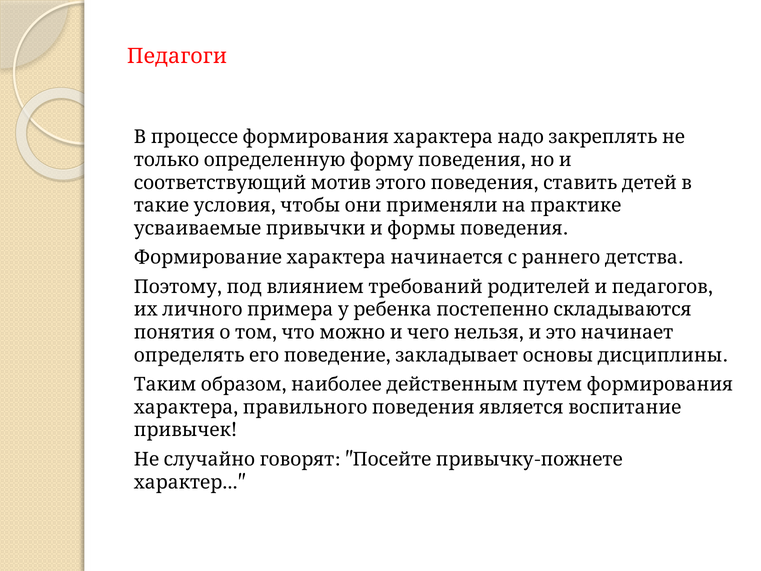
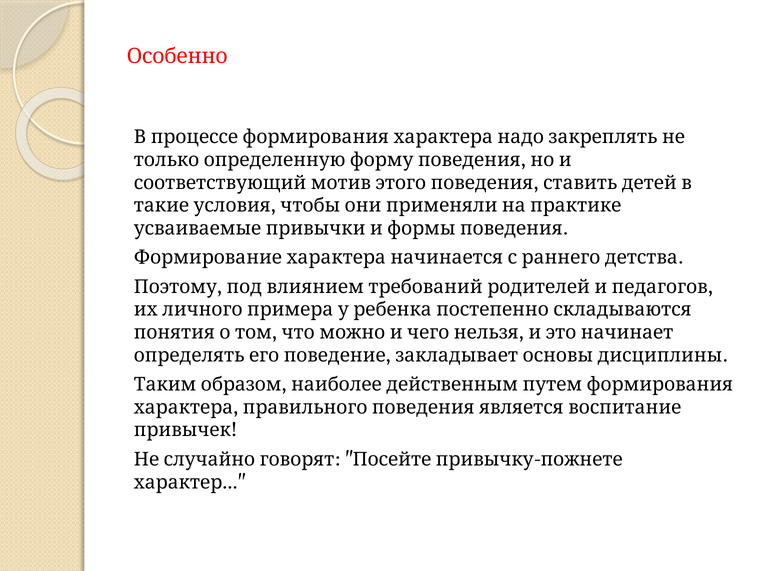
Педагоги: Педагоги -> Особенно (177, 56)
